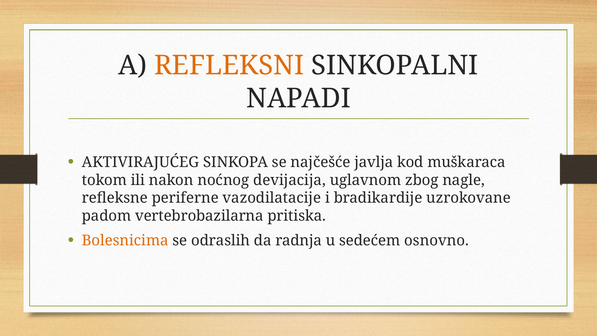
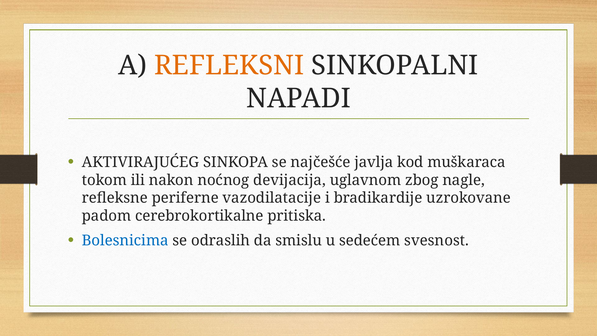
vertebrobazilarna: vertebrobazilarna -> cerebrokortikalne (199, 216)
Bolesnicima colour: orange -> blue (125, 240)
radnja: radnja -> smislu (299, 240)
osnovno: osnovno -> svesnost (437, 240)
